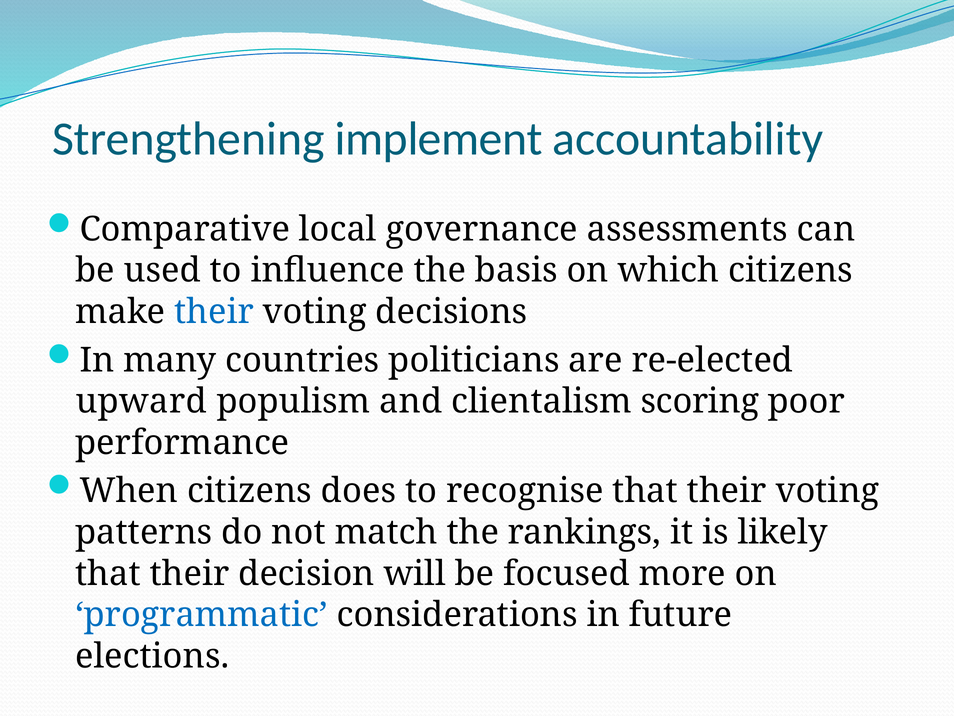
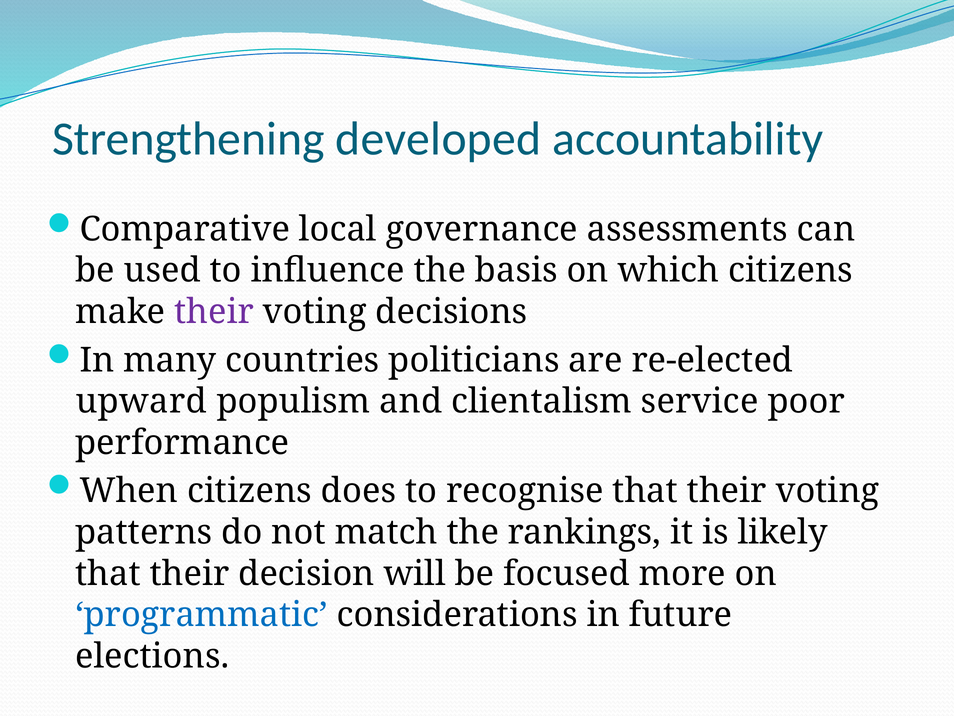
implement: implement -> developed (438, 139)
their colour: blue -> purple (214, 312)
scoring: scoring -> service (700, 401)
